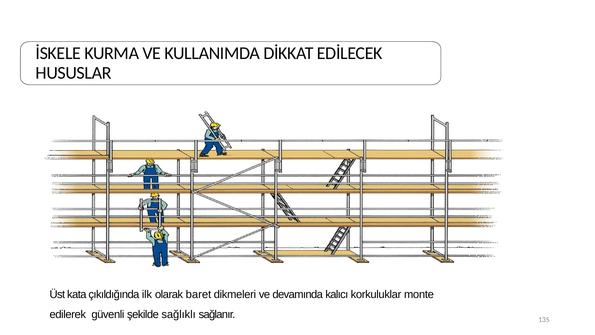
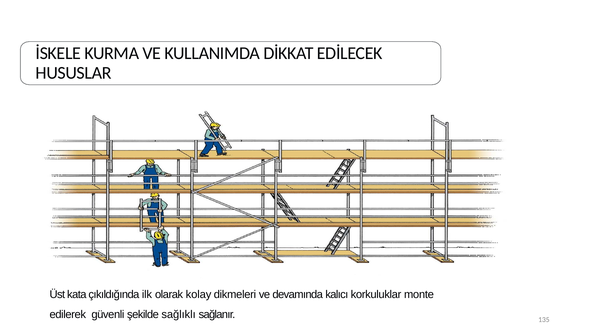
baret: baret -> kolay (199, 294)
